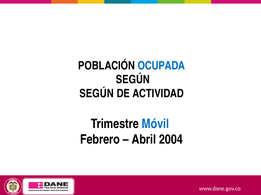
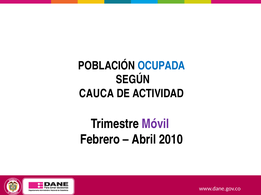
SEGÚN: SEGÚN -> CAUCA (97, 94)
Móvil colour: blue -> purple (155, 124)
2004: 2004 -> 2010 (171, 140)
